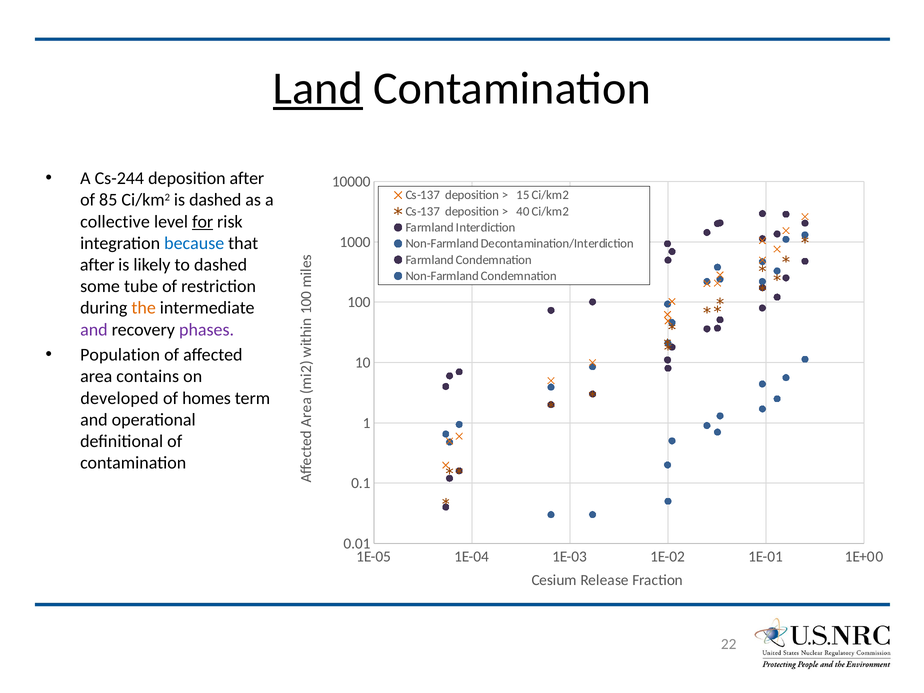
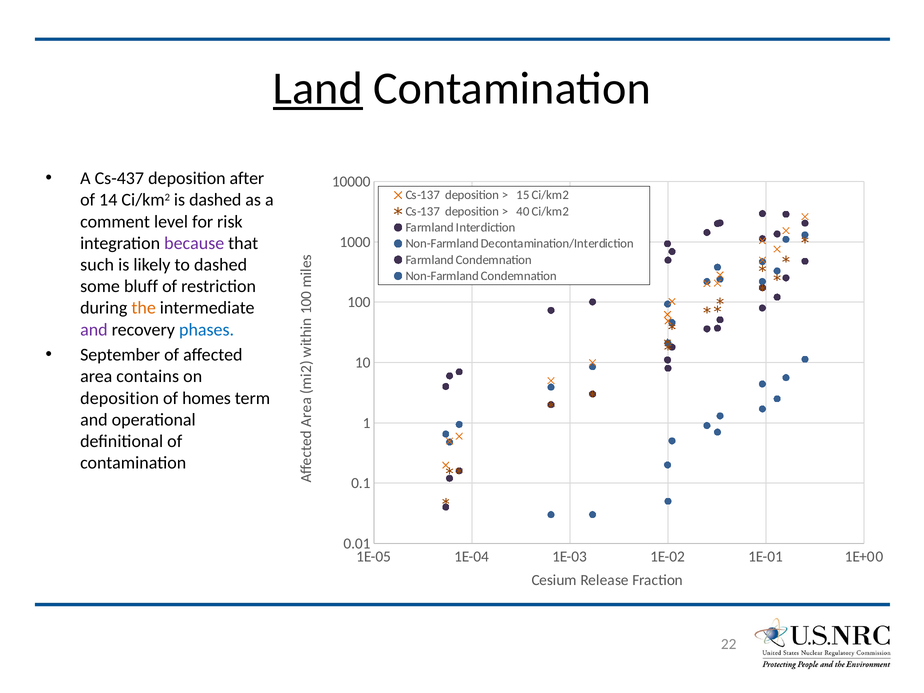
Cs-244: Cs-244 -> Cs-437 (119, 178)
85: 85 -> 14 (108, 200)
collective: collective -> comment (115, 222)
for underline: present -> none (203, 222)
because colour: blue -> purple (194, 243)
after: after -> such (97, 265)
tube: tube -> bluff (141, 286)
phases colour: purple -> blue (207, 330)
Population: Population -> September (120, 355)
developed: developed -> deposition (120, 398)
